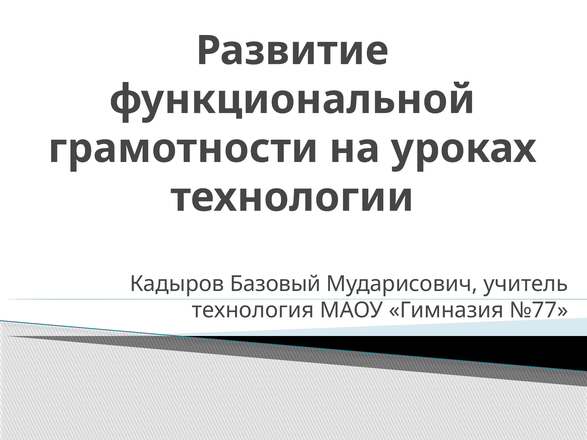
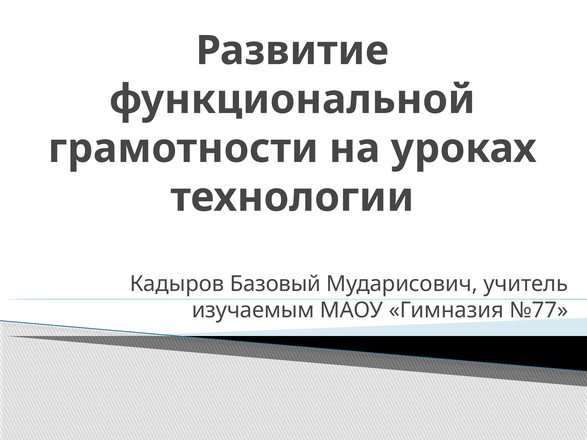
технология: технология -> изучаемым (253, 310)
